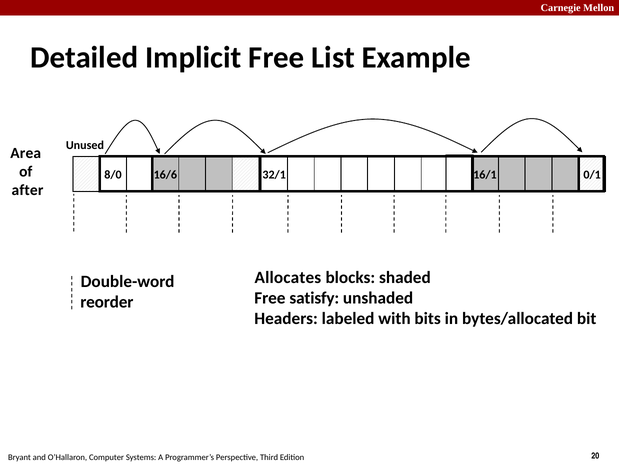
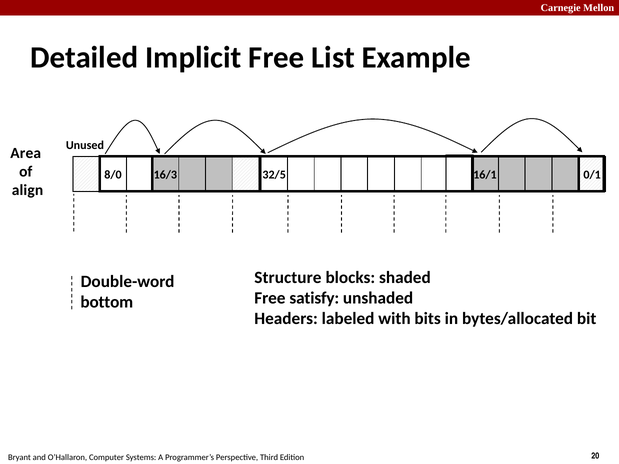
16/6: 16/6 -> 16/3 (165, 175)
32/1: 32/1 -> 32/5 (274, 175)
after: after -> align (27, 190)
Allocates: Allocates -> Structure (288, 278)
reorder: reorder -> bottom (107, 302)
